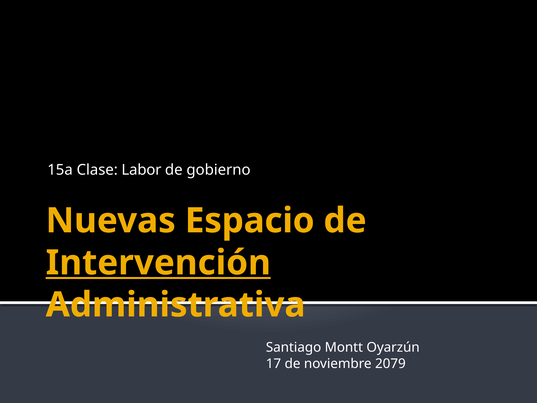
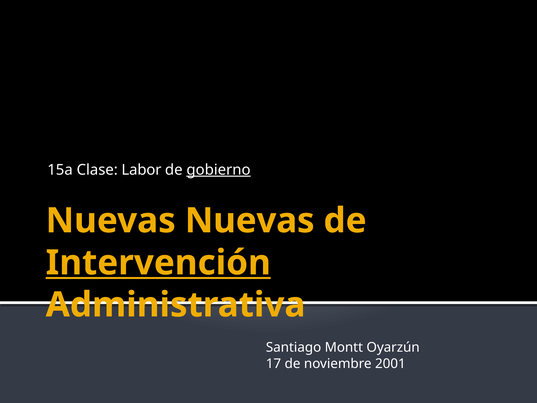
gobierno underline: none -> present (219, 170)
Nuevas Espacio: Espacio -> Nuevas (250, 221)
2079: 2079 -> 2001 (390, 363)
